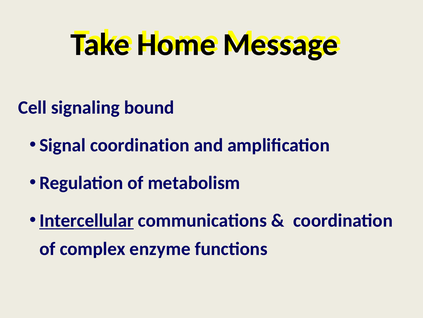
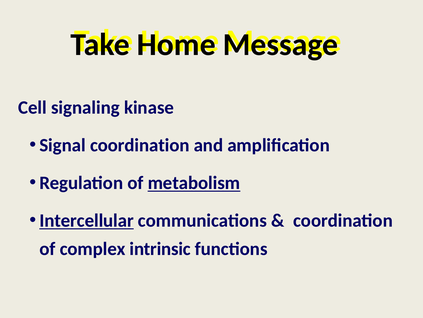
bound: bound -> kinase (149, 107)
metabolism underline: none -> present (194, 183)
enzyme: enzyme -> intrinsic (160, 248)
